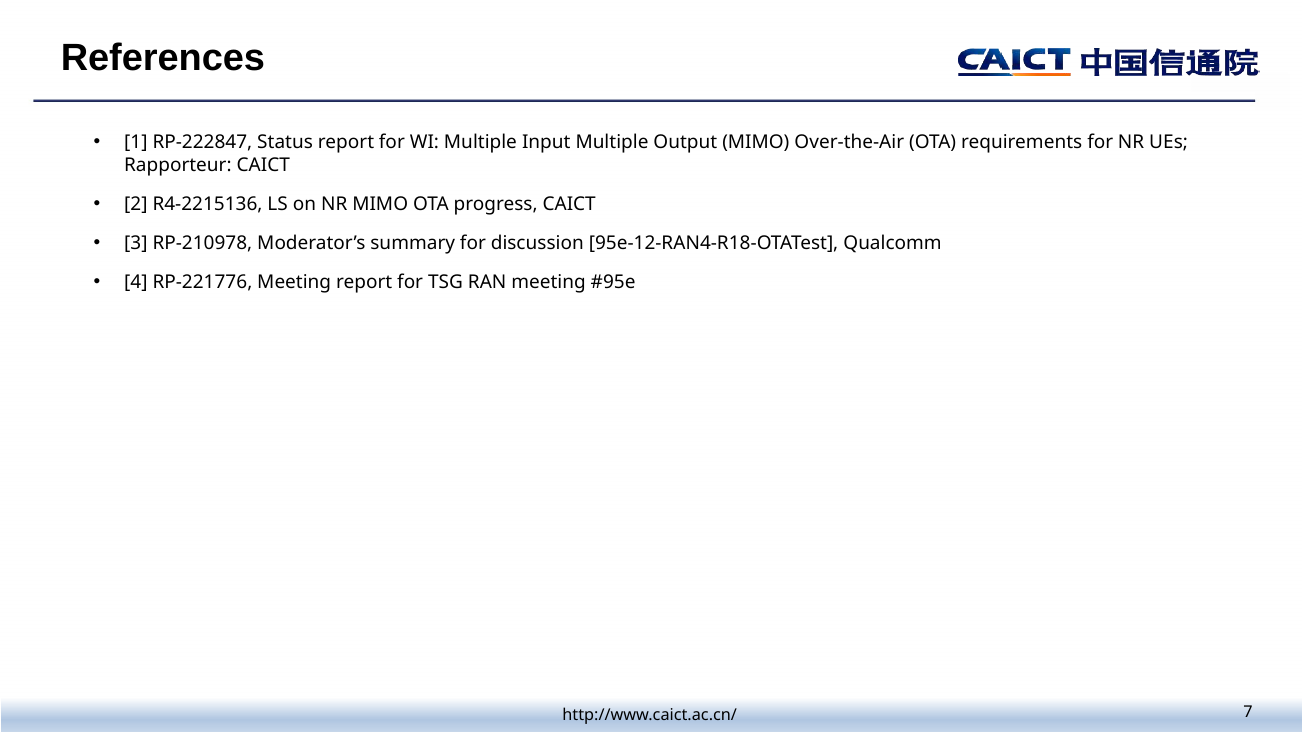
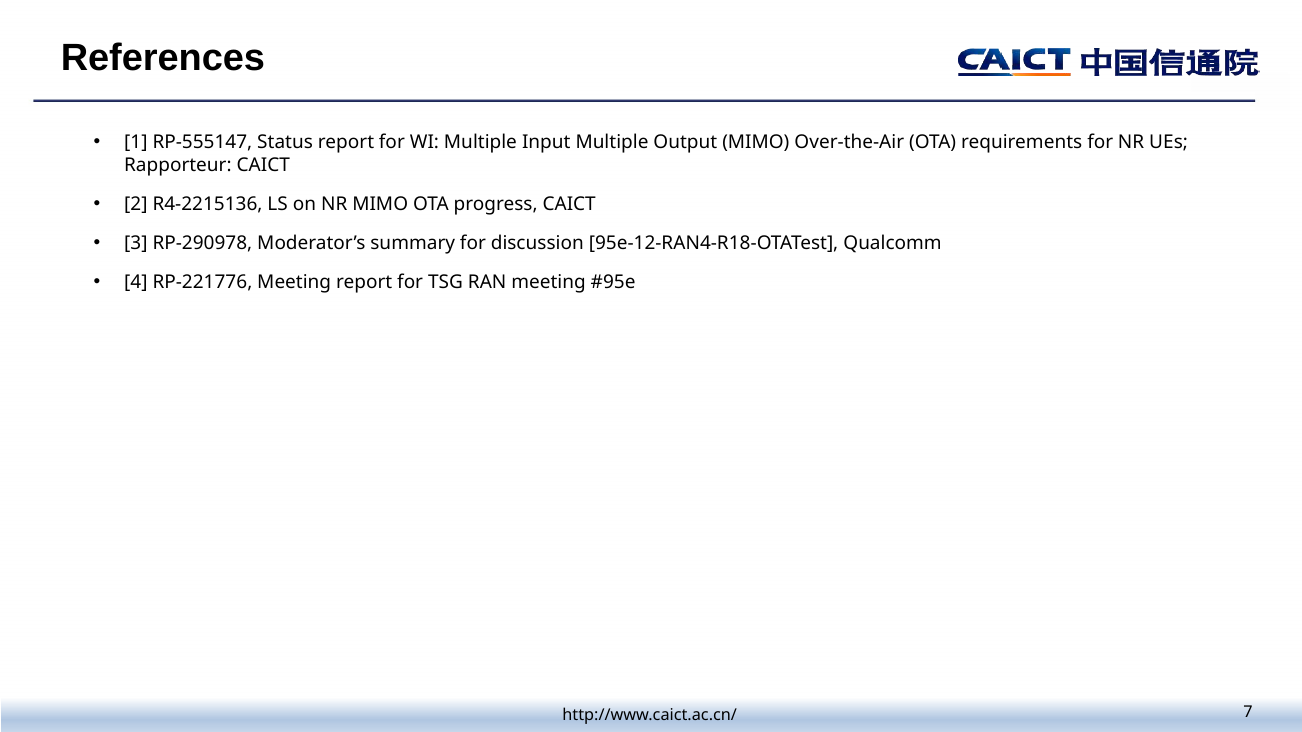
RP-222847: RP-222847 -> RP-555147 (202, 142)
RP-210978: RP-210978 -> RP-290978 (202, 243)
